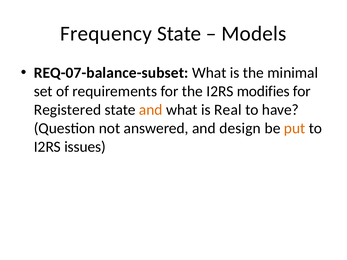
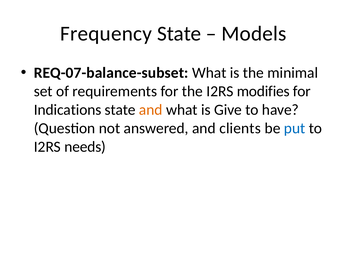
Registered: Registered -> Indications (68, 110)
Real: Real -> Give (228, 110)
design: design -> clients (240, 128)
put colour: orange -> blue (295, 128)
issues: issues -> needs (85, 147)
